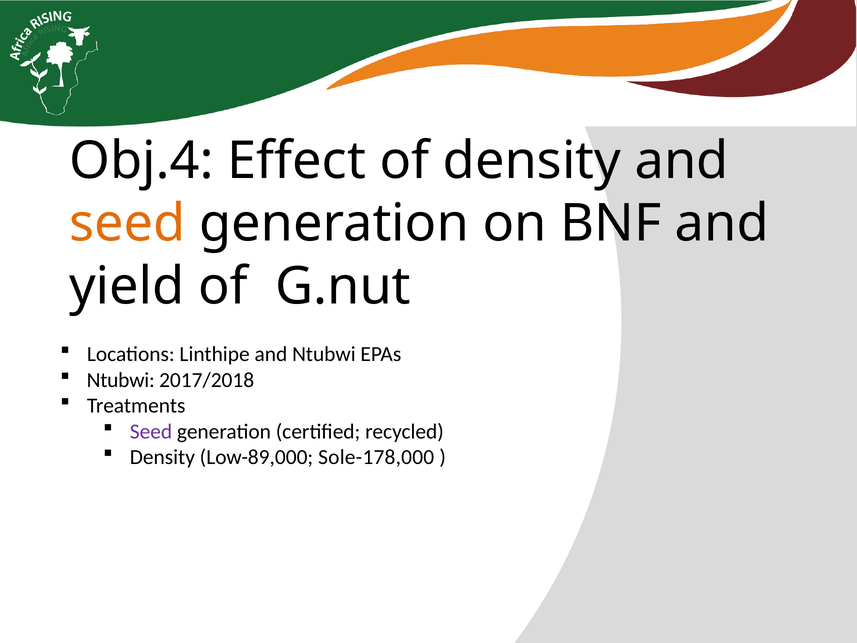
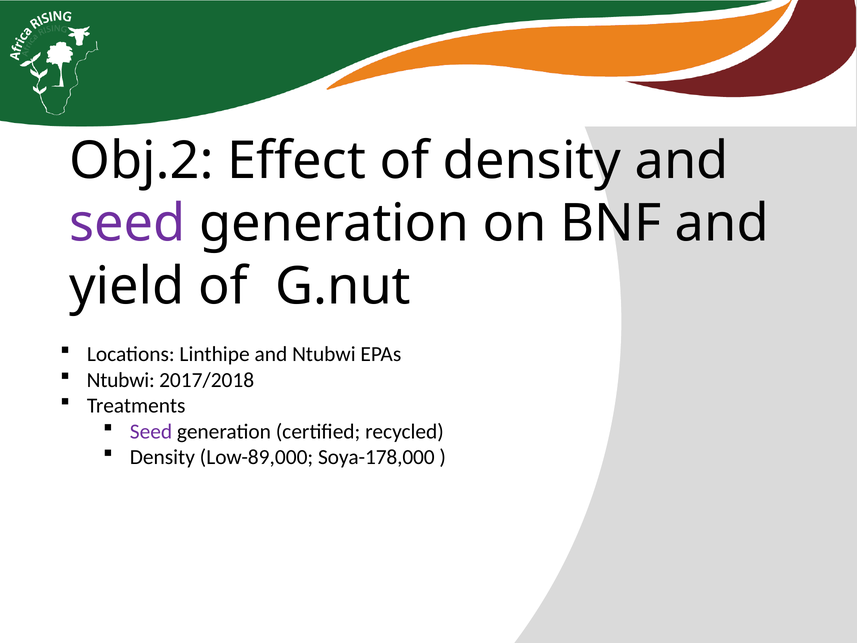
Obj.4: Obj.4 -> Obj.2 (141, 161)
seed colour: orange -> purple (127, 224)
Sole-178,000: Sole-178,000 -> Soya-178,000 (376, 457)
